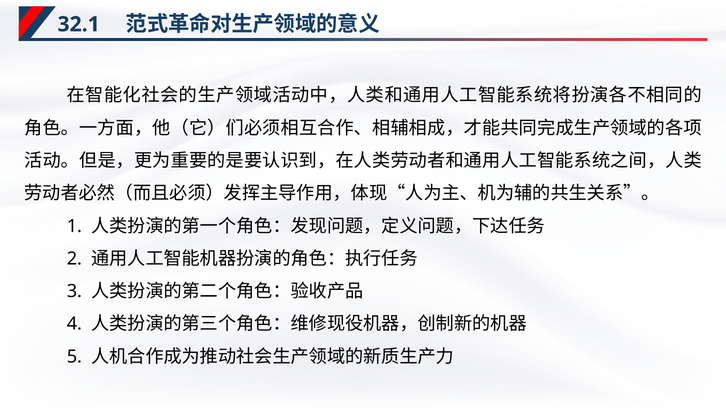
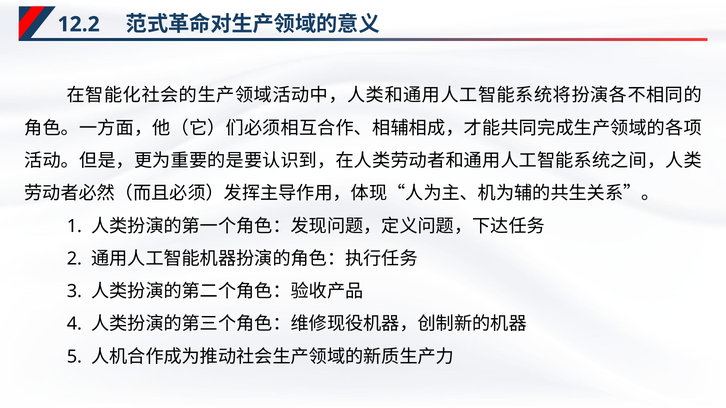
32.1: 32.1 -> 12.2 (79, 24)
